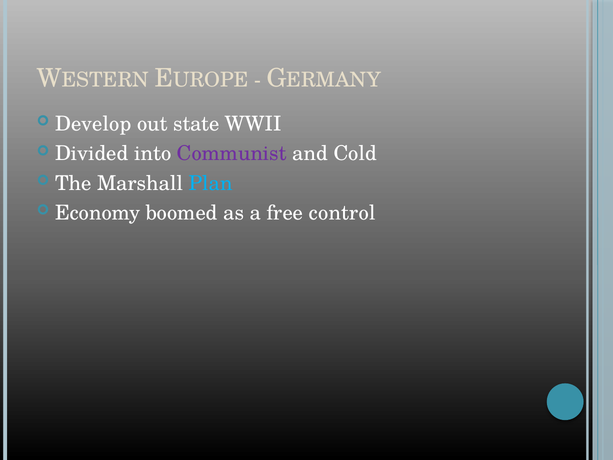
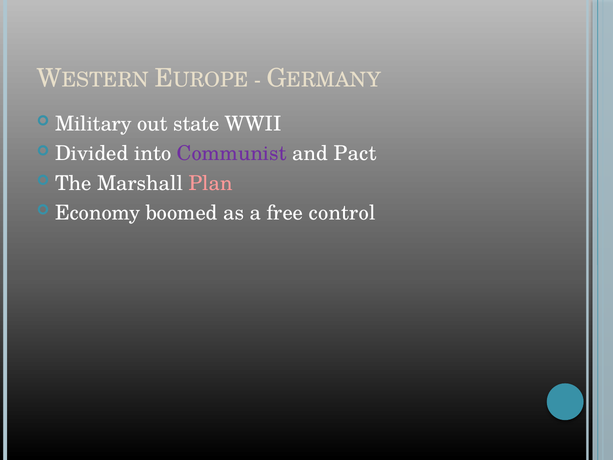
Develop: Develop -> Military (93, 124)
Cold: Cold -> Pact (355, 154)
Plan colour: light blue -> pink (211, 183)
